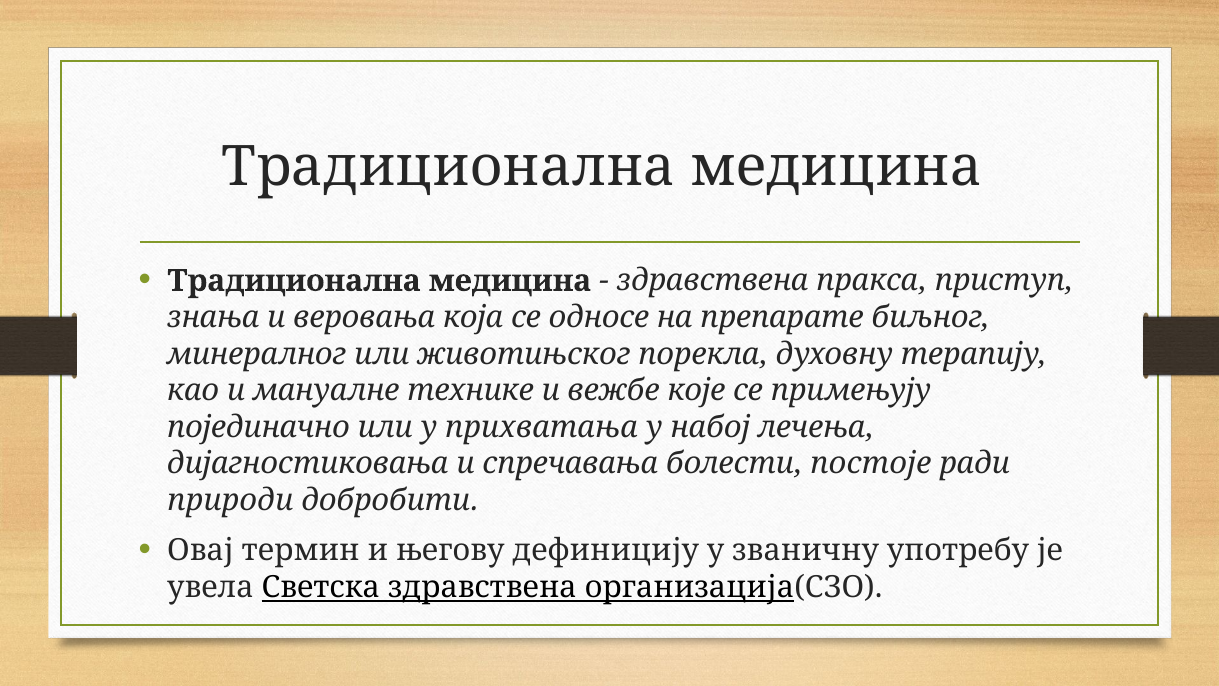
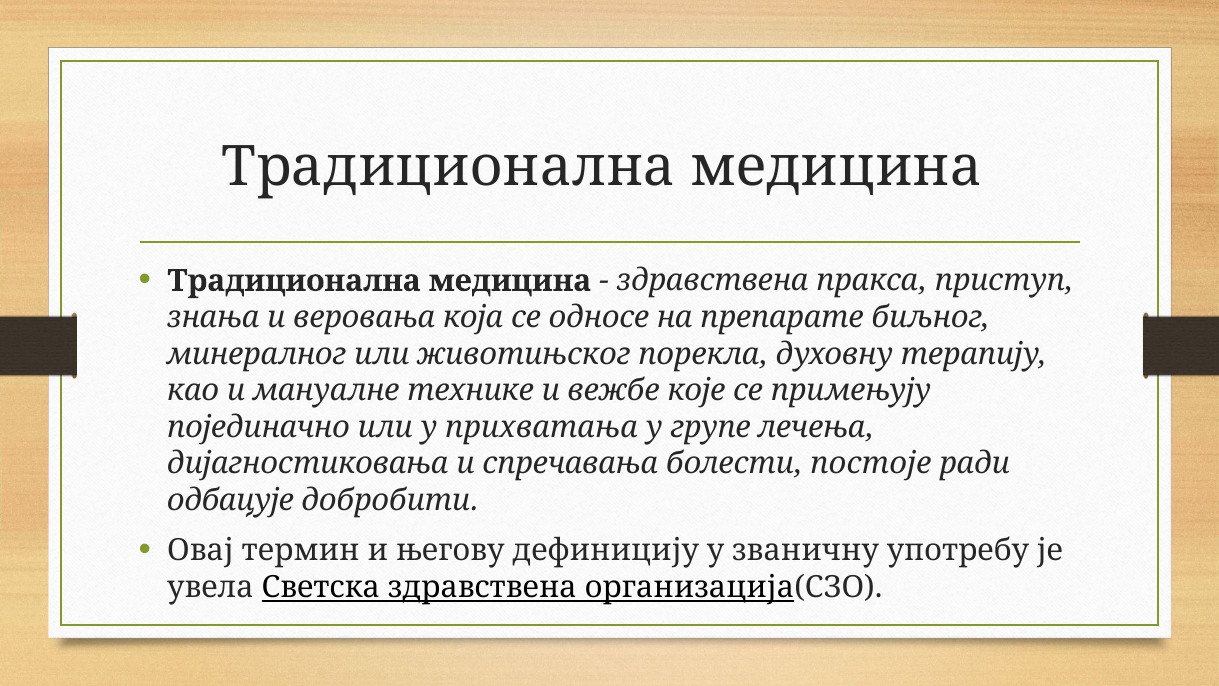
набој: набој -> групе (711, 427)
природи: природи -> одбацује (231, 500)
